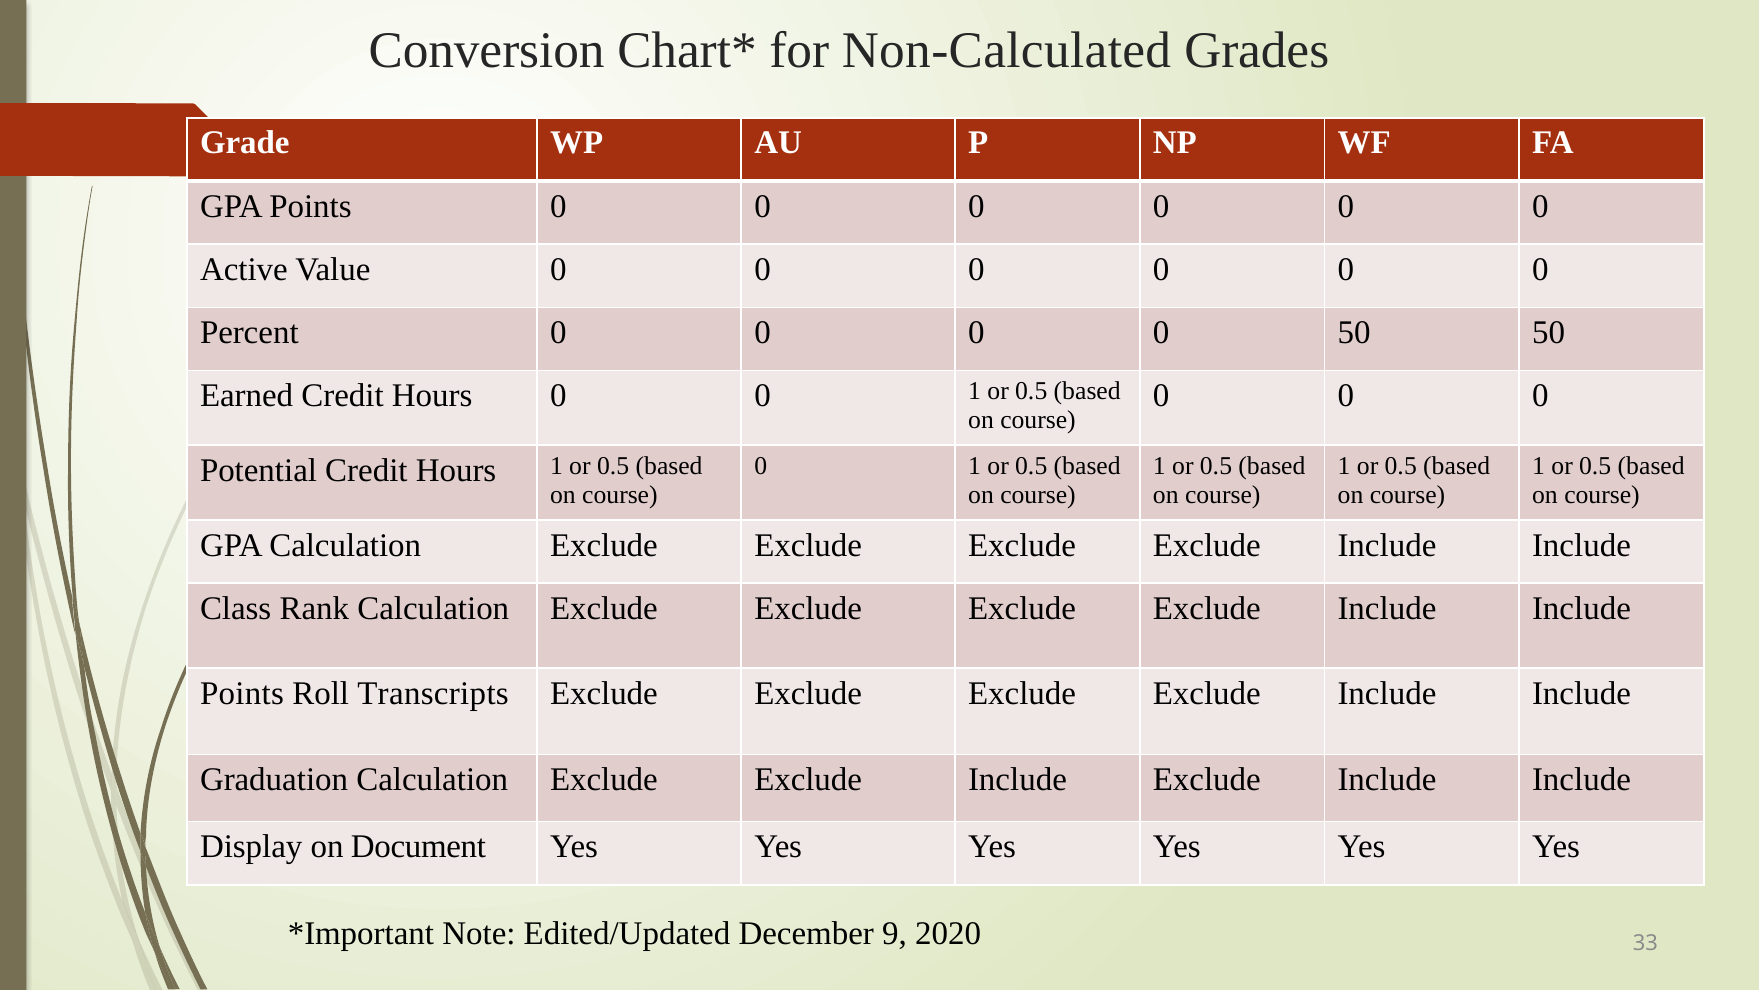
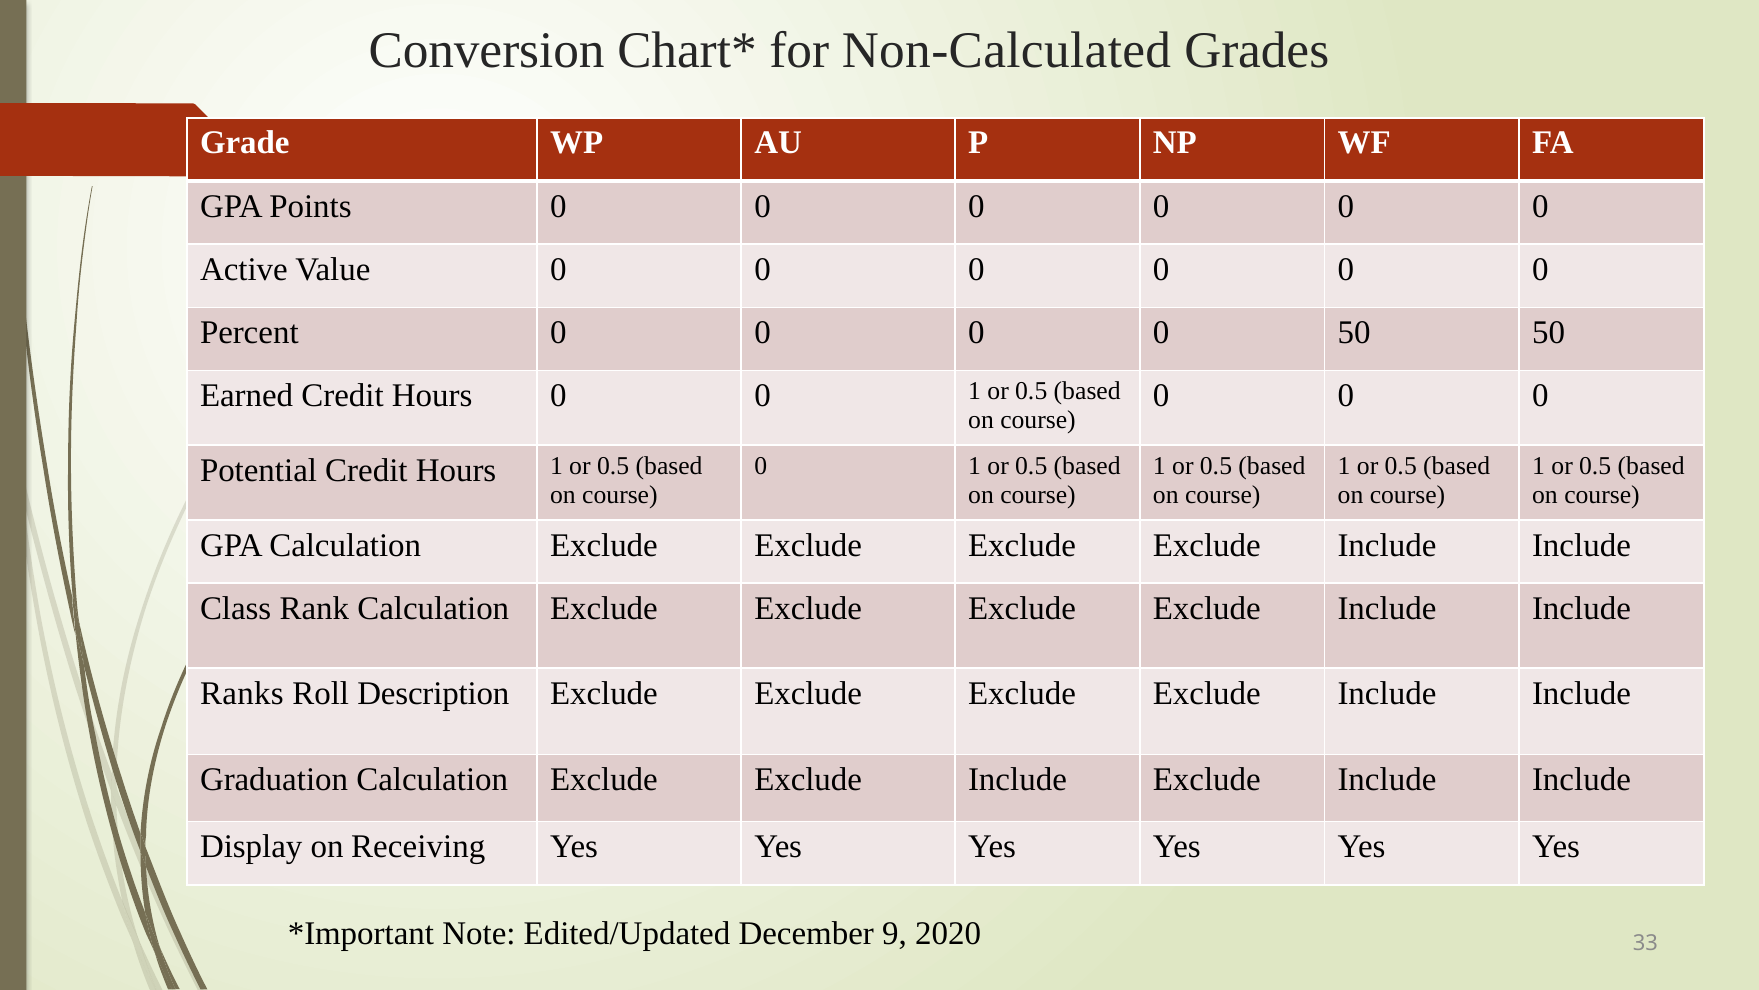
Points: Points -> Ranks (242, 693)
Transcripts: Transcripts -> Description (433, 693)
Document: Document -> Receiving (418, 846)
